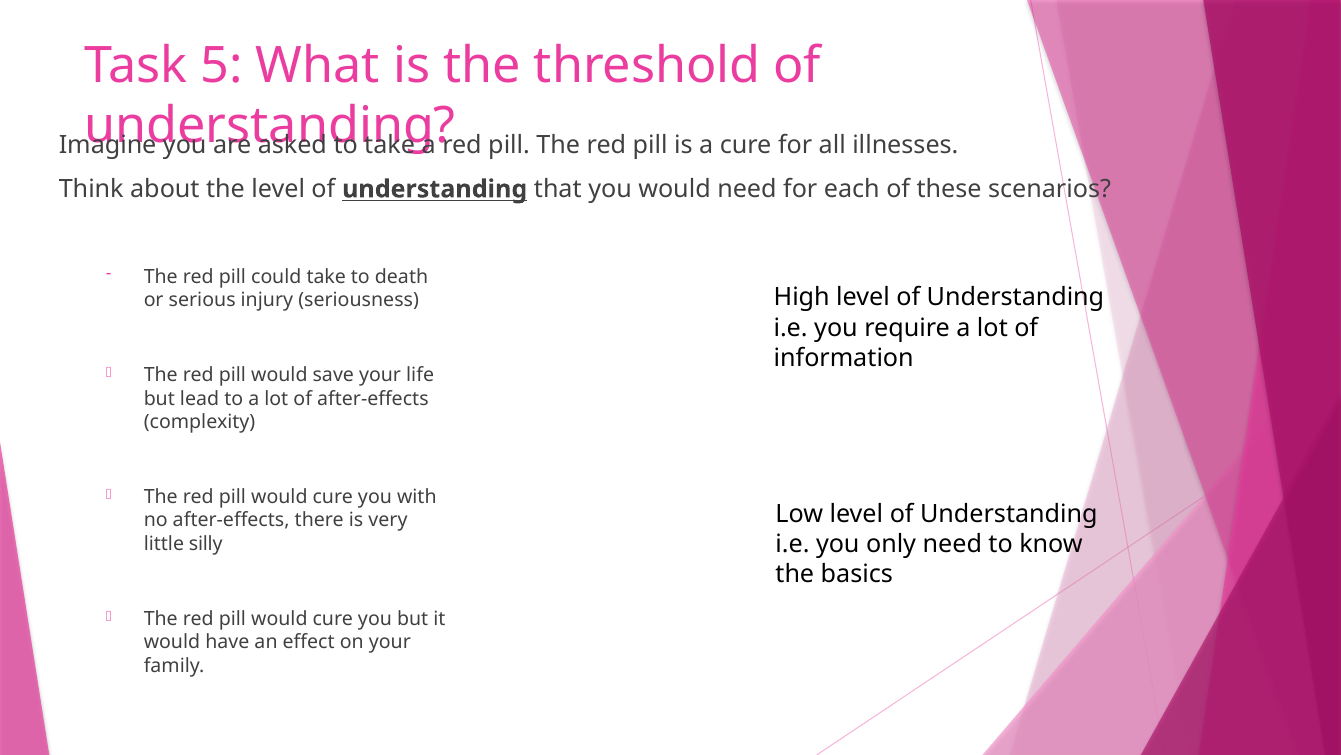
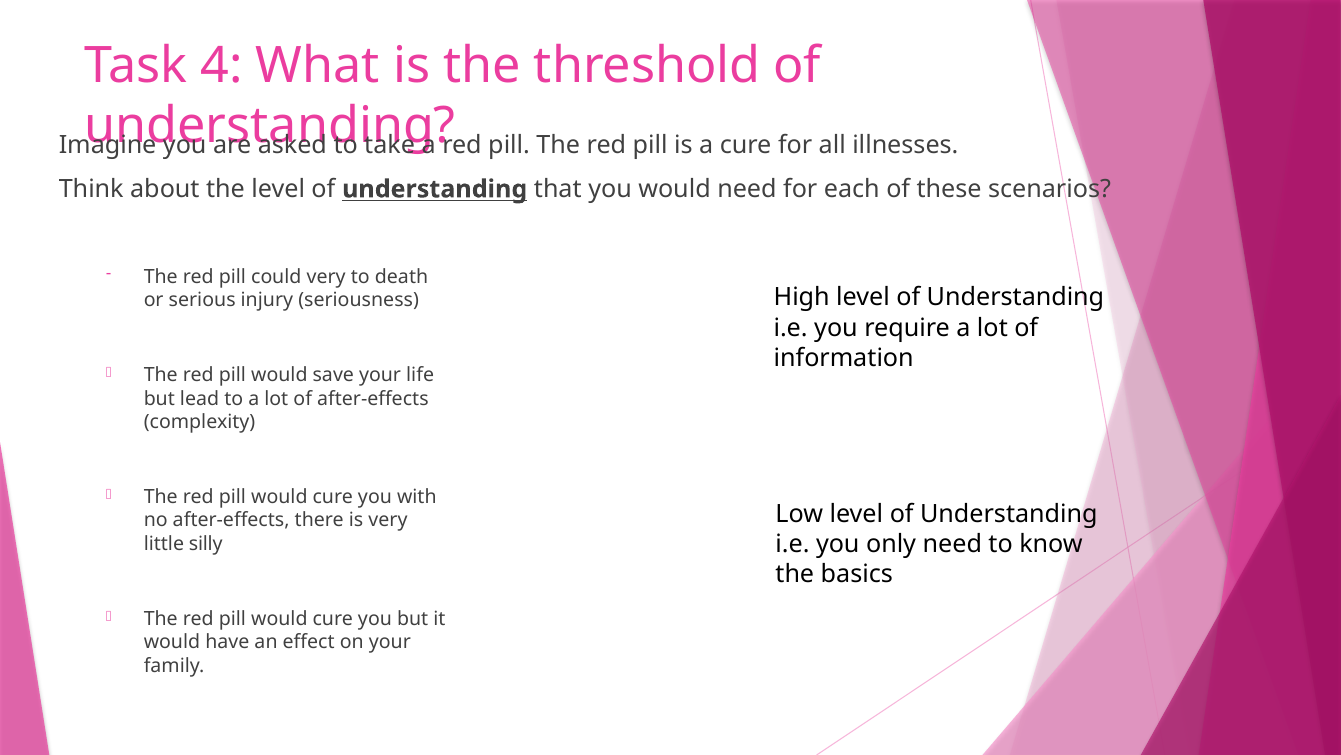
5: 5 -> 4 (222, 66)
could take: take -> very (326, 276)
